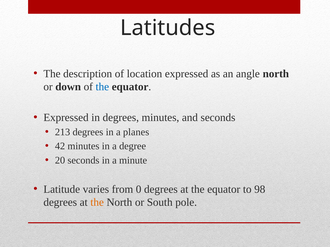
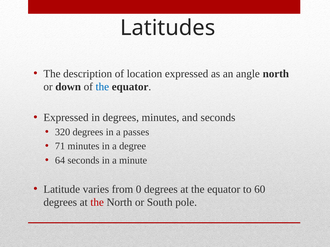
213: 213 -> 320 (63, 132)
planes: planes -> passes (136, 132)
42: 42 -> 71 (60, 146)
20: 20 -> 64 (60, 161)
98: 98 -> 60 (260, 190)
the colour: orange -> red (97, 203)
